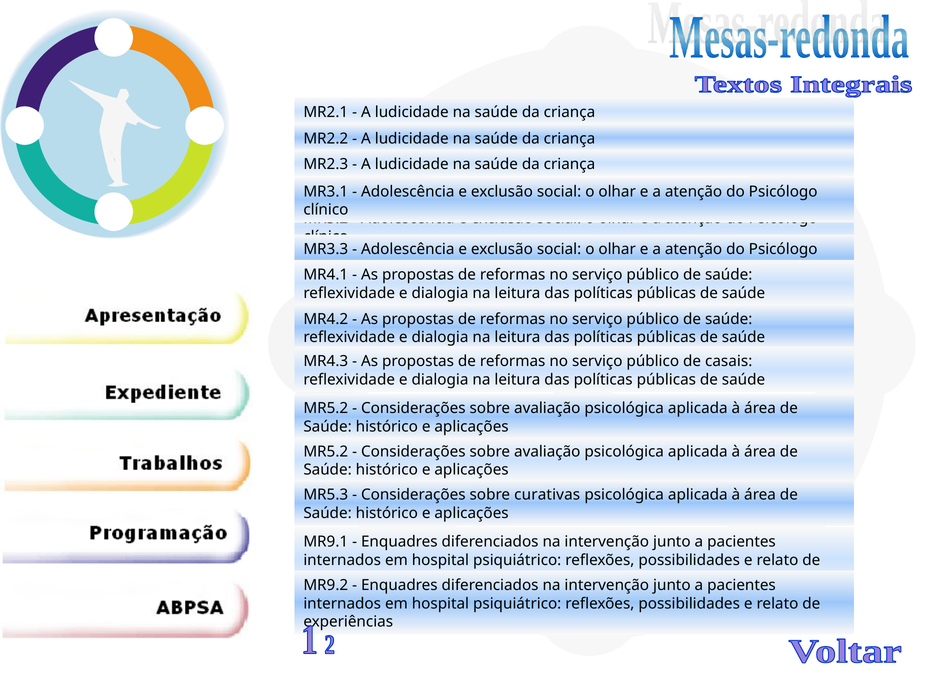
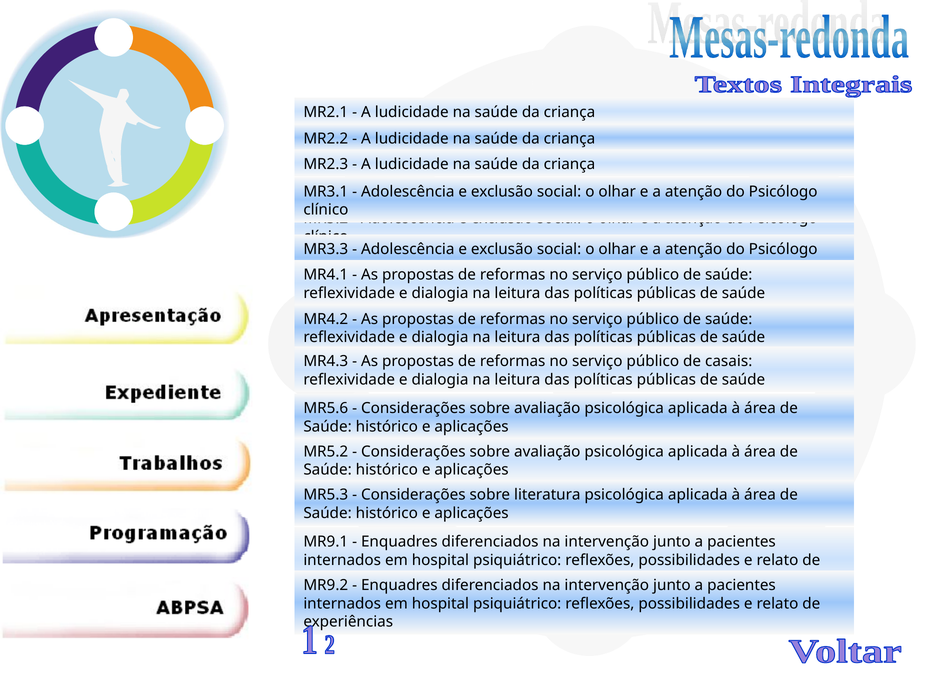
MR5.2: MR5.2 -> MR5.6 (326, 408)
curativas: curativas -> literatura (547, 495)
